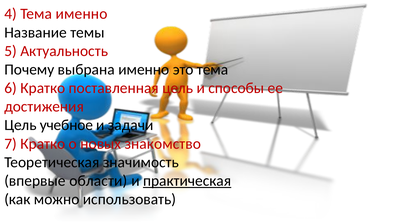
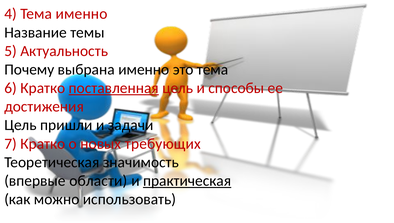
поставленная underline: none -> present (114, 88)
учебное: учебное -> пришли (66, 125)
знакомство: знакомство -> требующих (163, 143)
